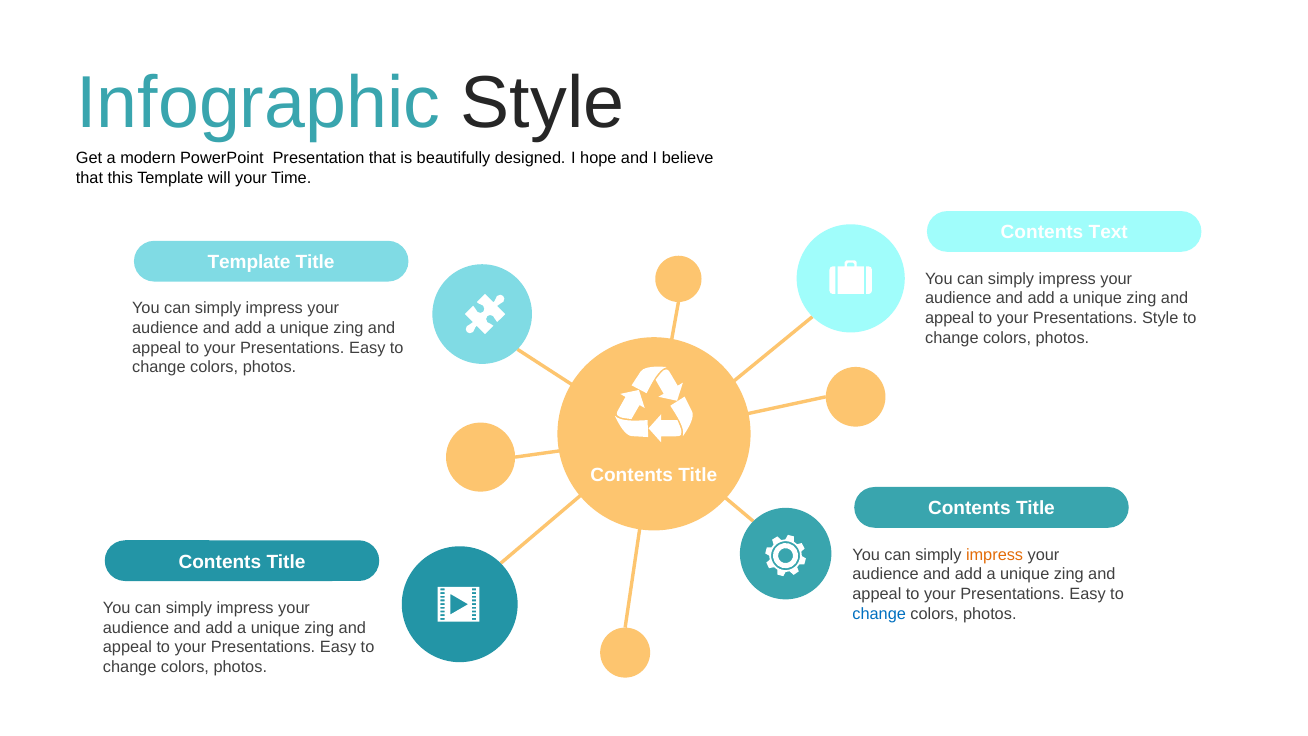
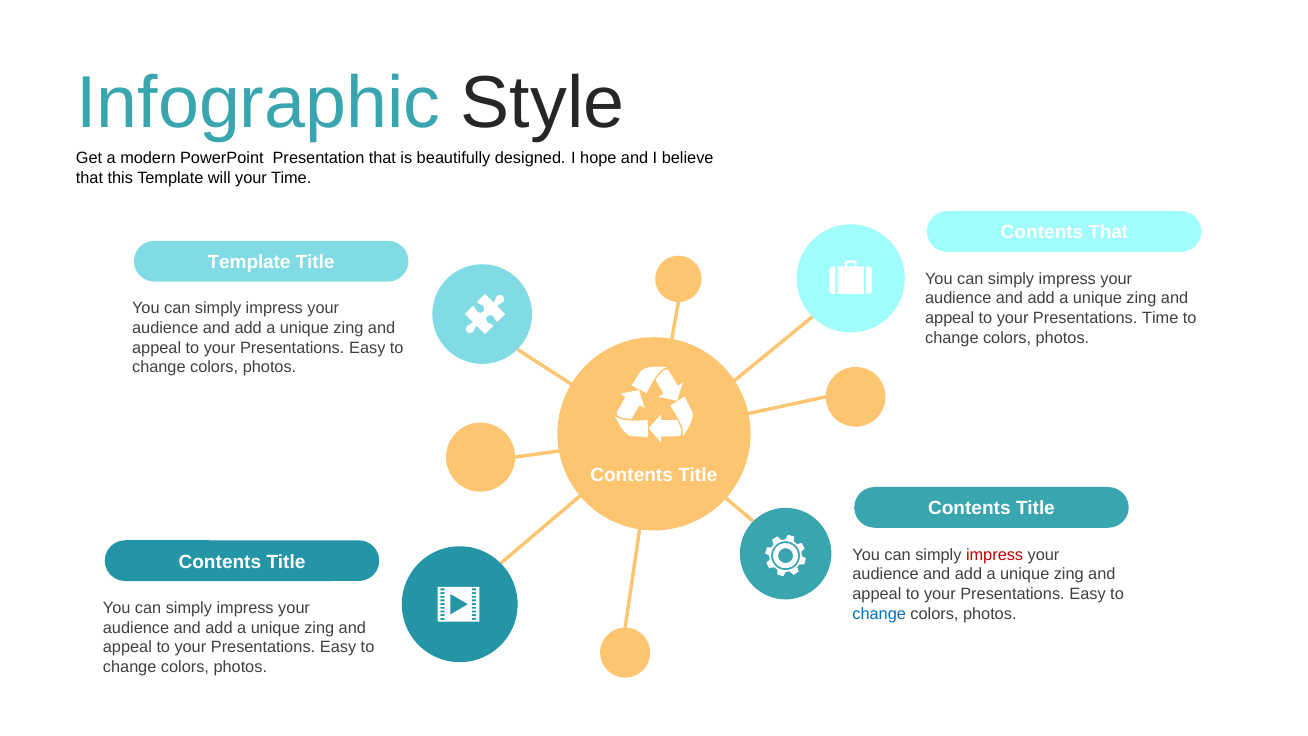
Contents Text: Text -> That (1108, 232)
Presentations Style: Style -> Time (1160, 318)
impress colour: orange -> red (995, 555)
